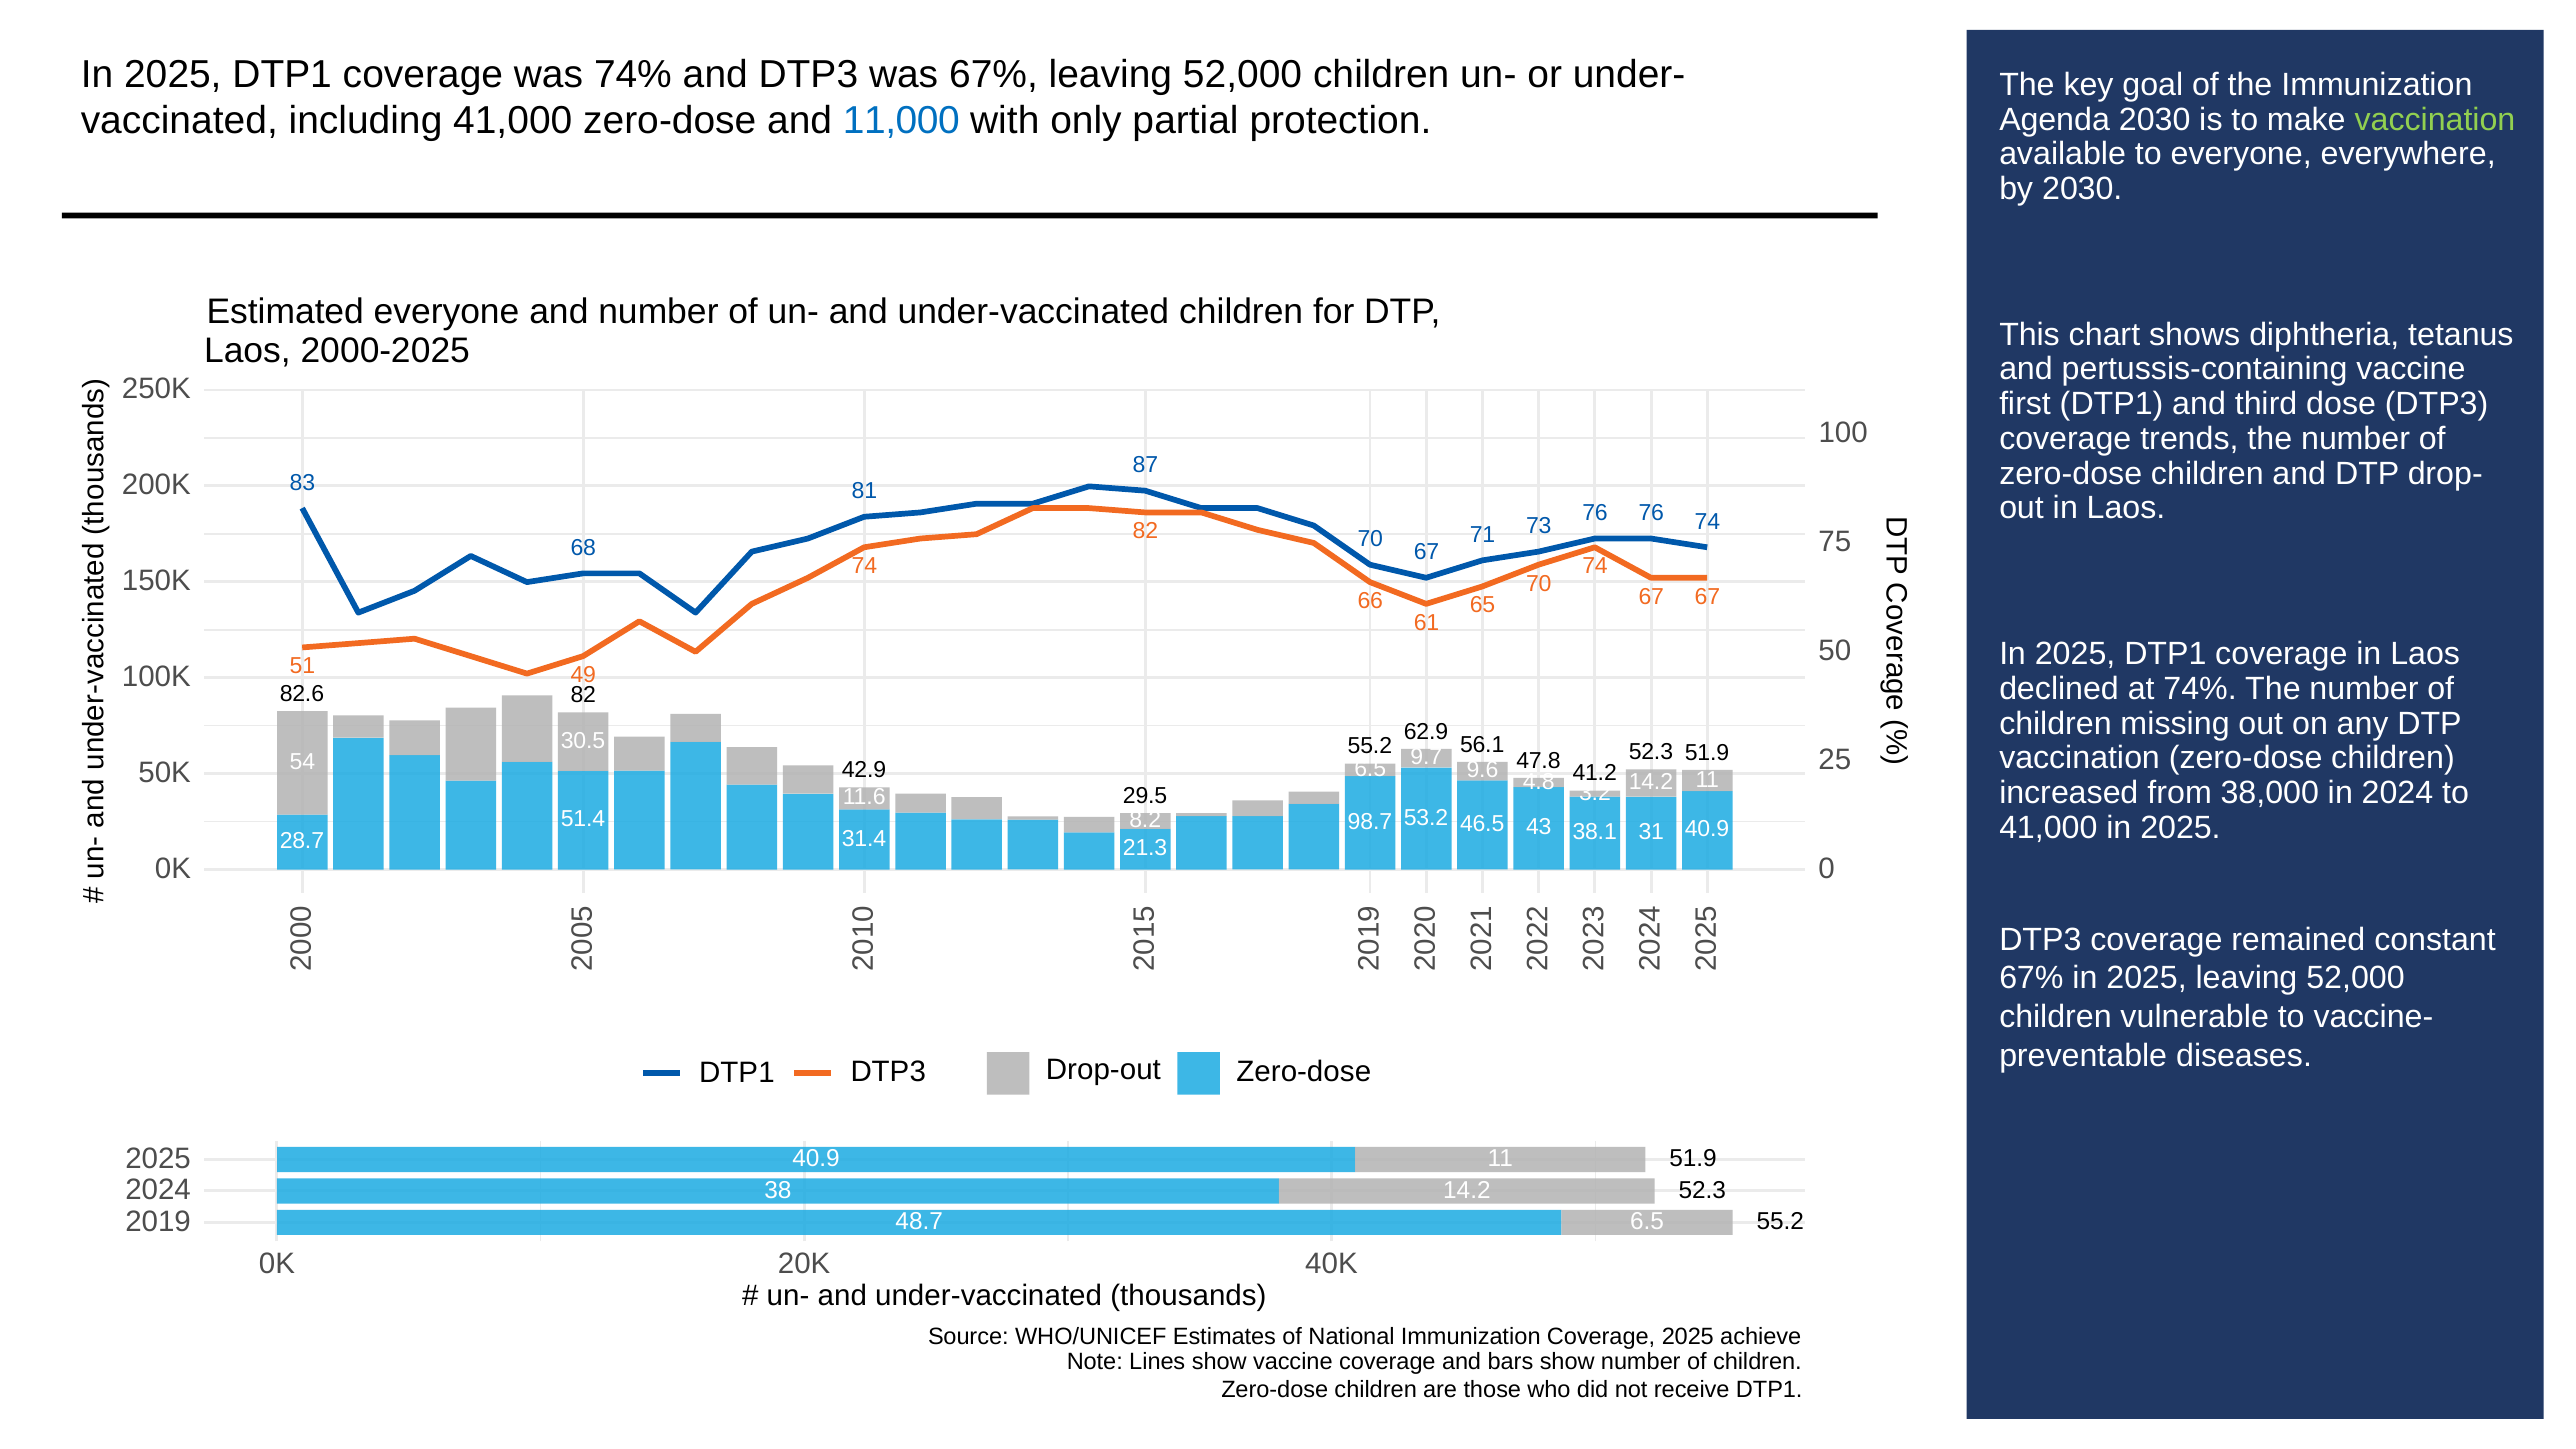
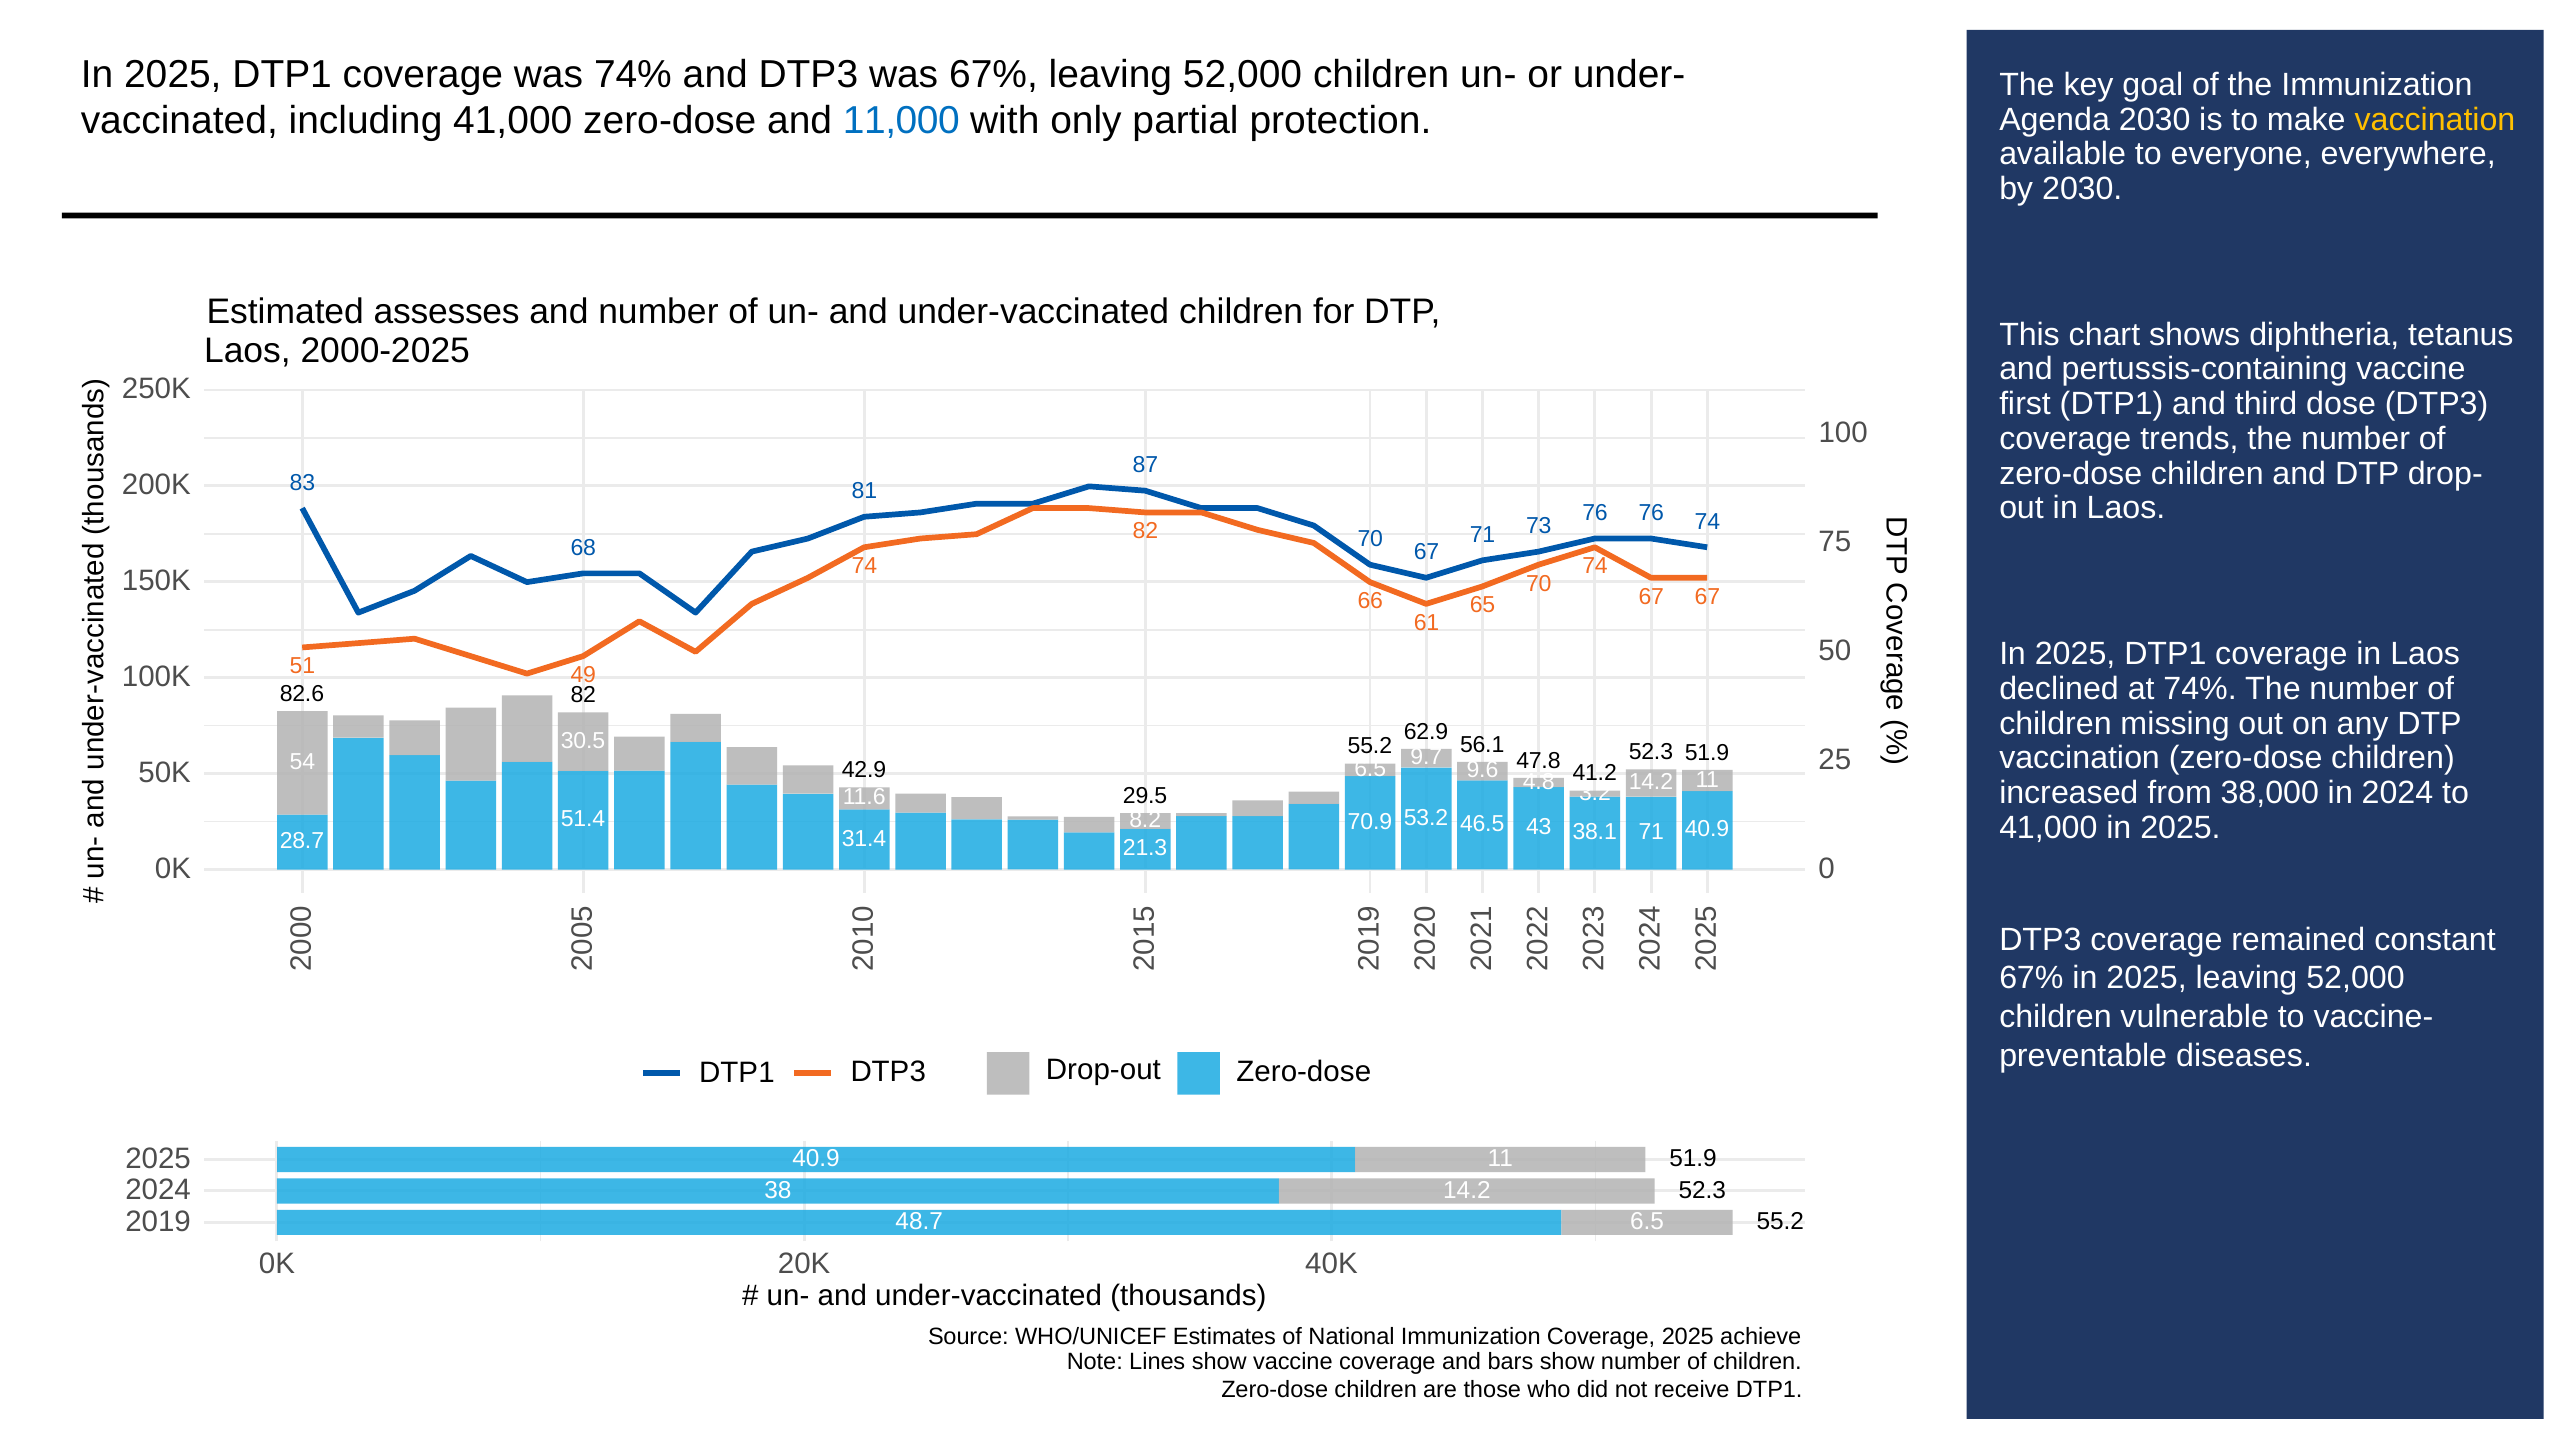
vaccination colour: light green -> yellow (2435, 119)
Estimated everyone: everyone -> assesses (447, 311)
98.7: 98.7 -> 70.9 (1370, 822)
38.1 31: 31 -> 71 (1651, 832)
